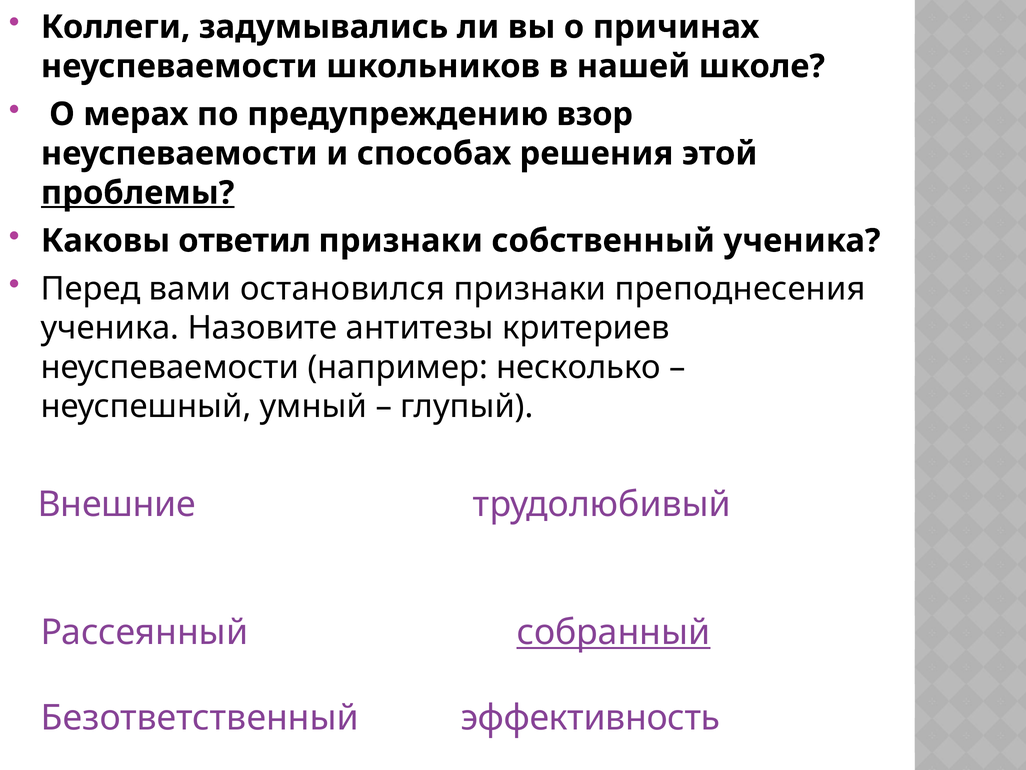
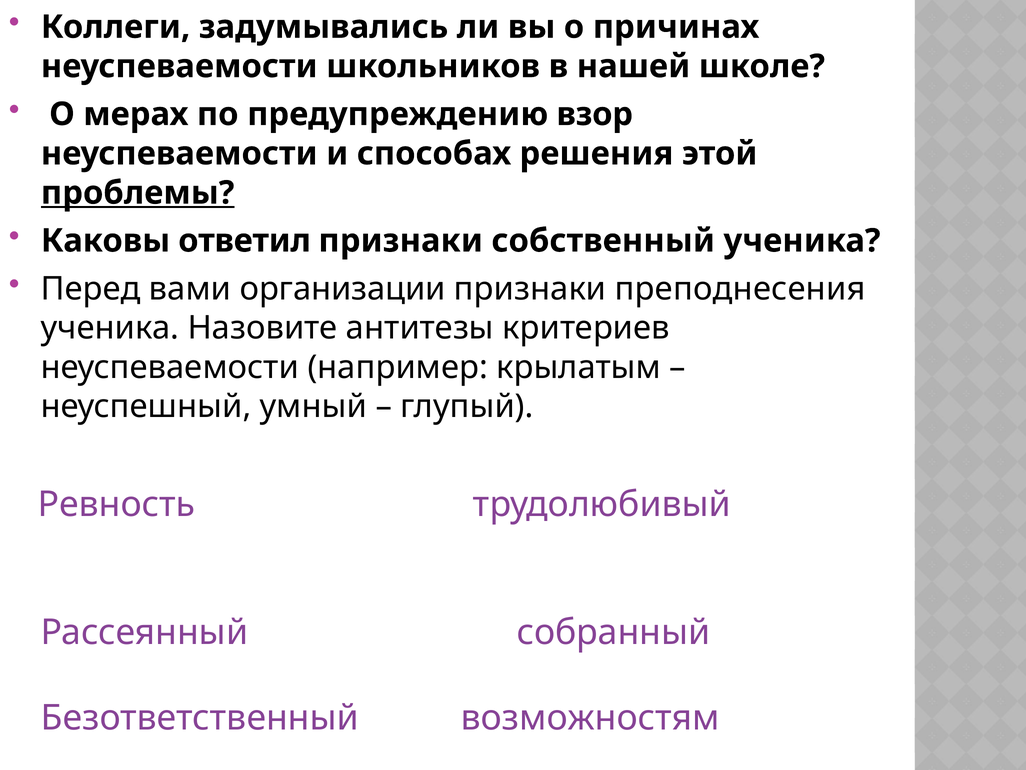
остановился: остановился -> организации (343, 289)
несколько: несколько -> крылатым (579, 367)
Внешние: Внешние -> Ревность (117, 504)
собранный underline: present -> none (613, 632)
эффективность: эффективность -> возможностям (590, 718)
